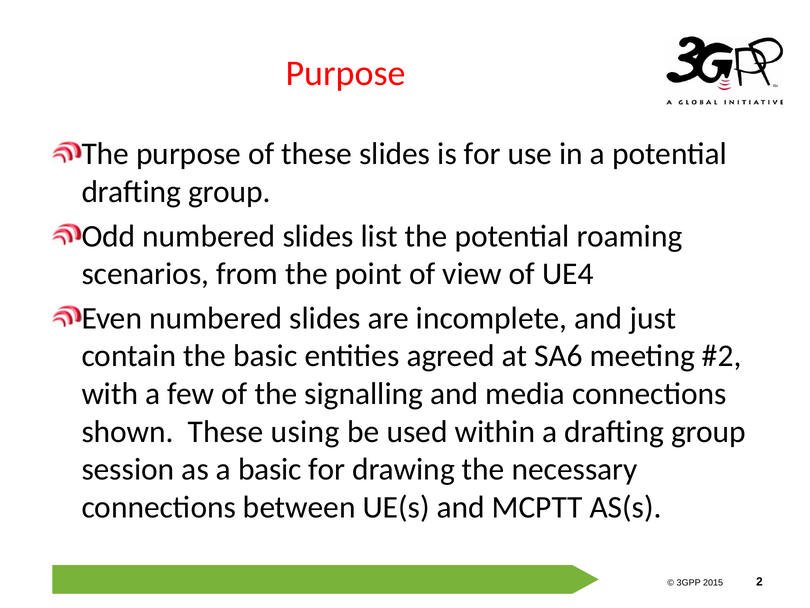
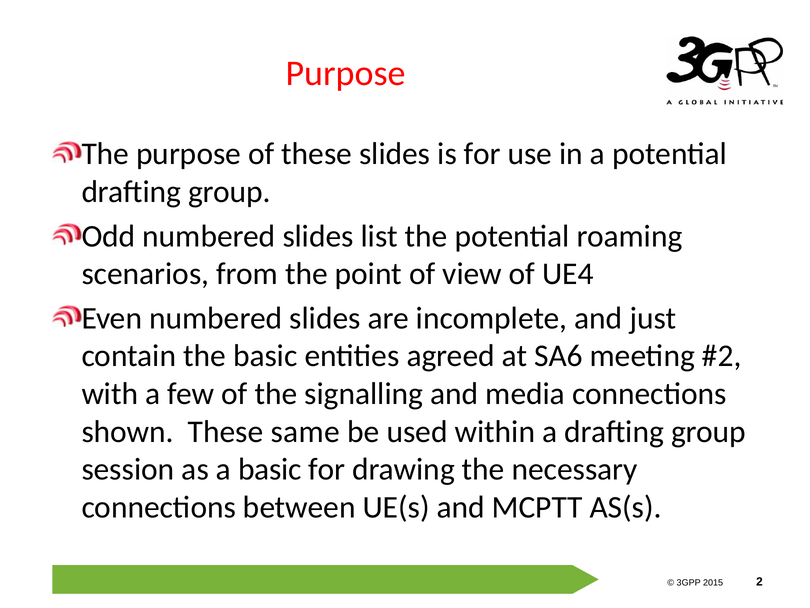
using: using -> same (305, 431)
